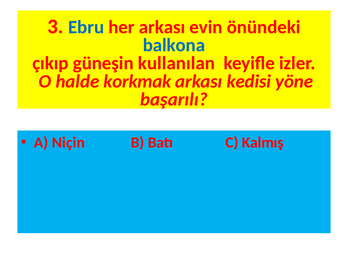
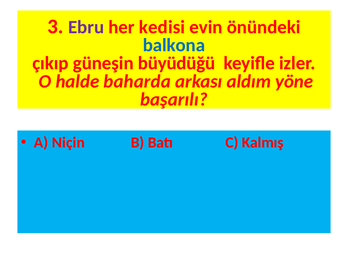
Ebru colour: blue -> purple (86, 27)
her arkası: arkası -> kedisi (162, 27)
kullanılan: kullanılan -> büyüdüğü (177, 63)
korkmak: korkmak -> baharda (137, 81)
kedisi: kedisi -> aldım (249, 81)
